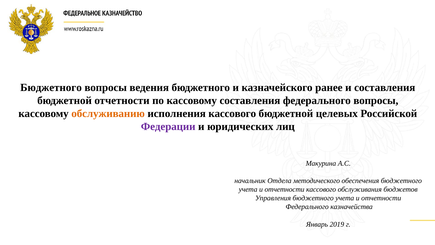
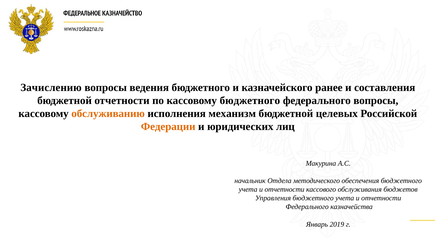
Бюджетного: Бюджетного -> Зачислению (51, 87)
кассовому составления: составления -> бюджетного (250, 100)
исполнения кассового: кассового -> механизм (232, 113)
Федерации colour: purple -> orange (168, 126)
